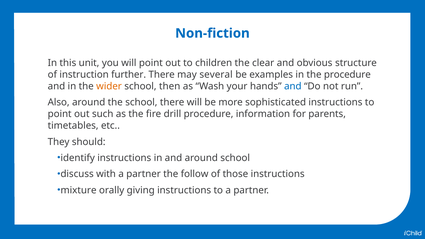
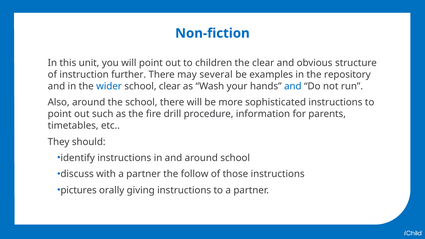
the procedure: procedure -> repository (347, 75)
wider colour: orange -> blue (109, 86)
school then: then -> clear (170, 86)
mixture: mixture -> pictures (79, 190)
